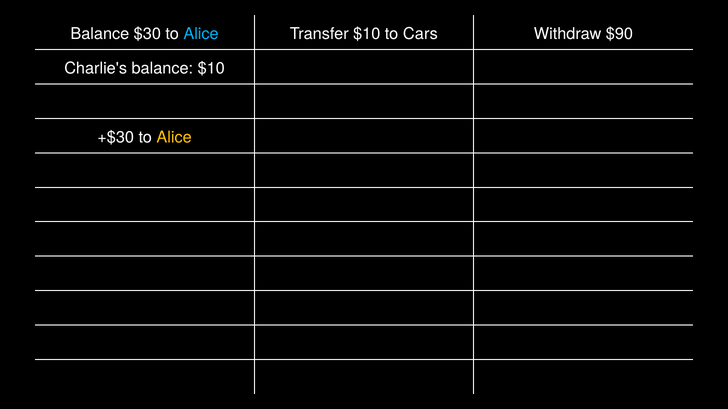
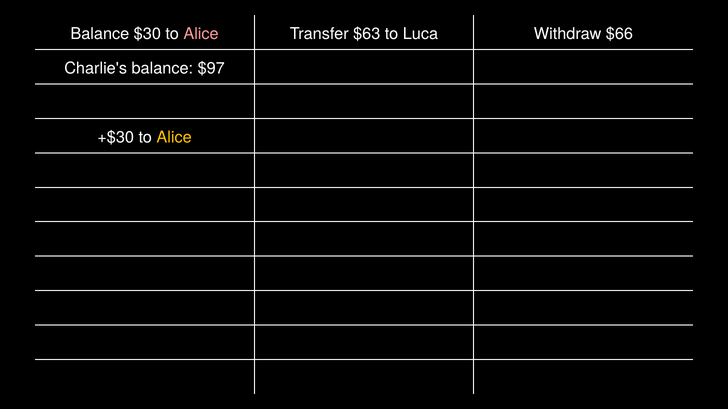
Alice colour: light blue -> pink (201, 34)
Transfer $10: $10 -> $63 (367, 34)
Cars: Cars -> Luca (420, 34)
$90: $90 -> $66 (619, 34)
balance $10: $10 -> $97 (211, 69)
